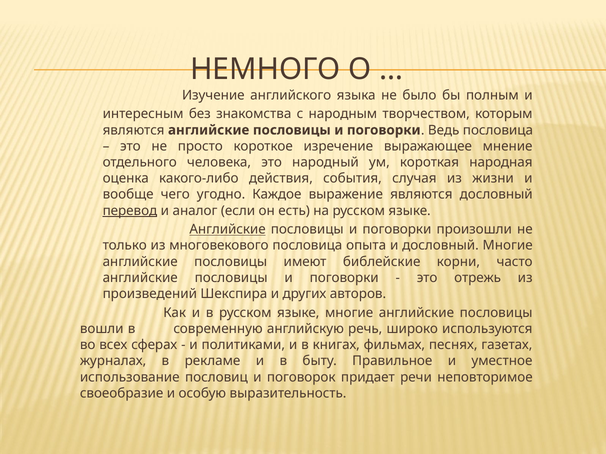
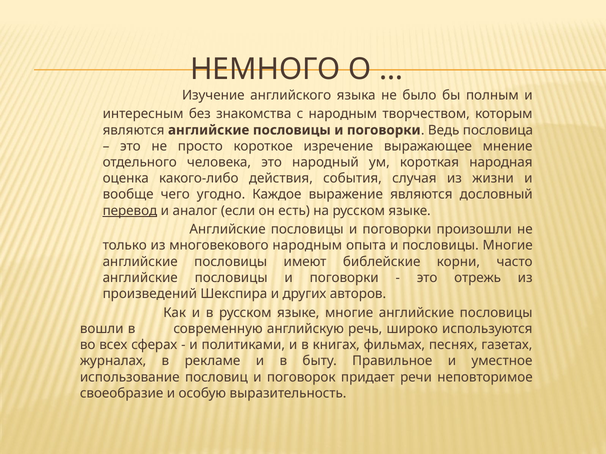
Английские underline: present -> none (228, 230)
многовекового пословица: пословица -> народным (307, 246)
и дословный: дословный -> пословицы (441, 246)
